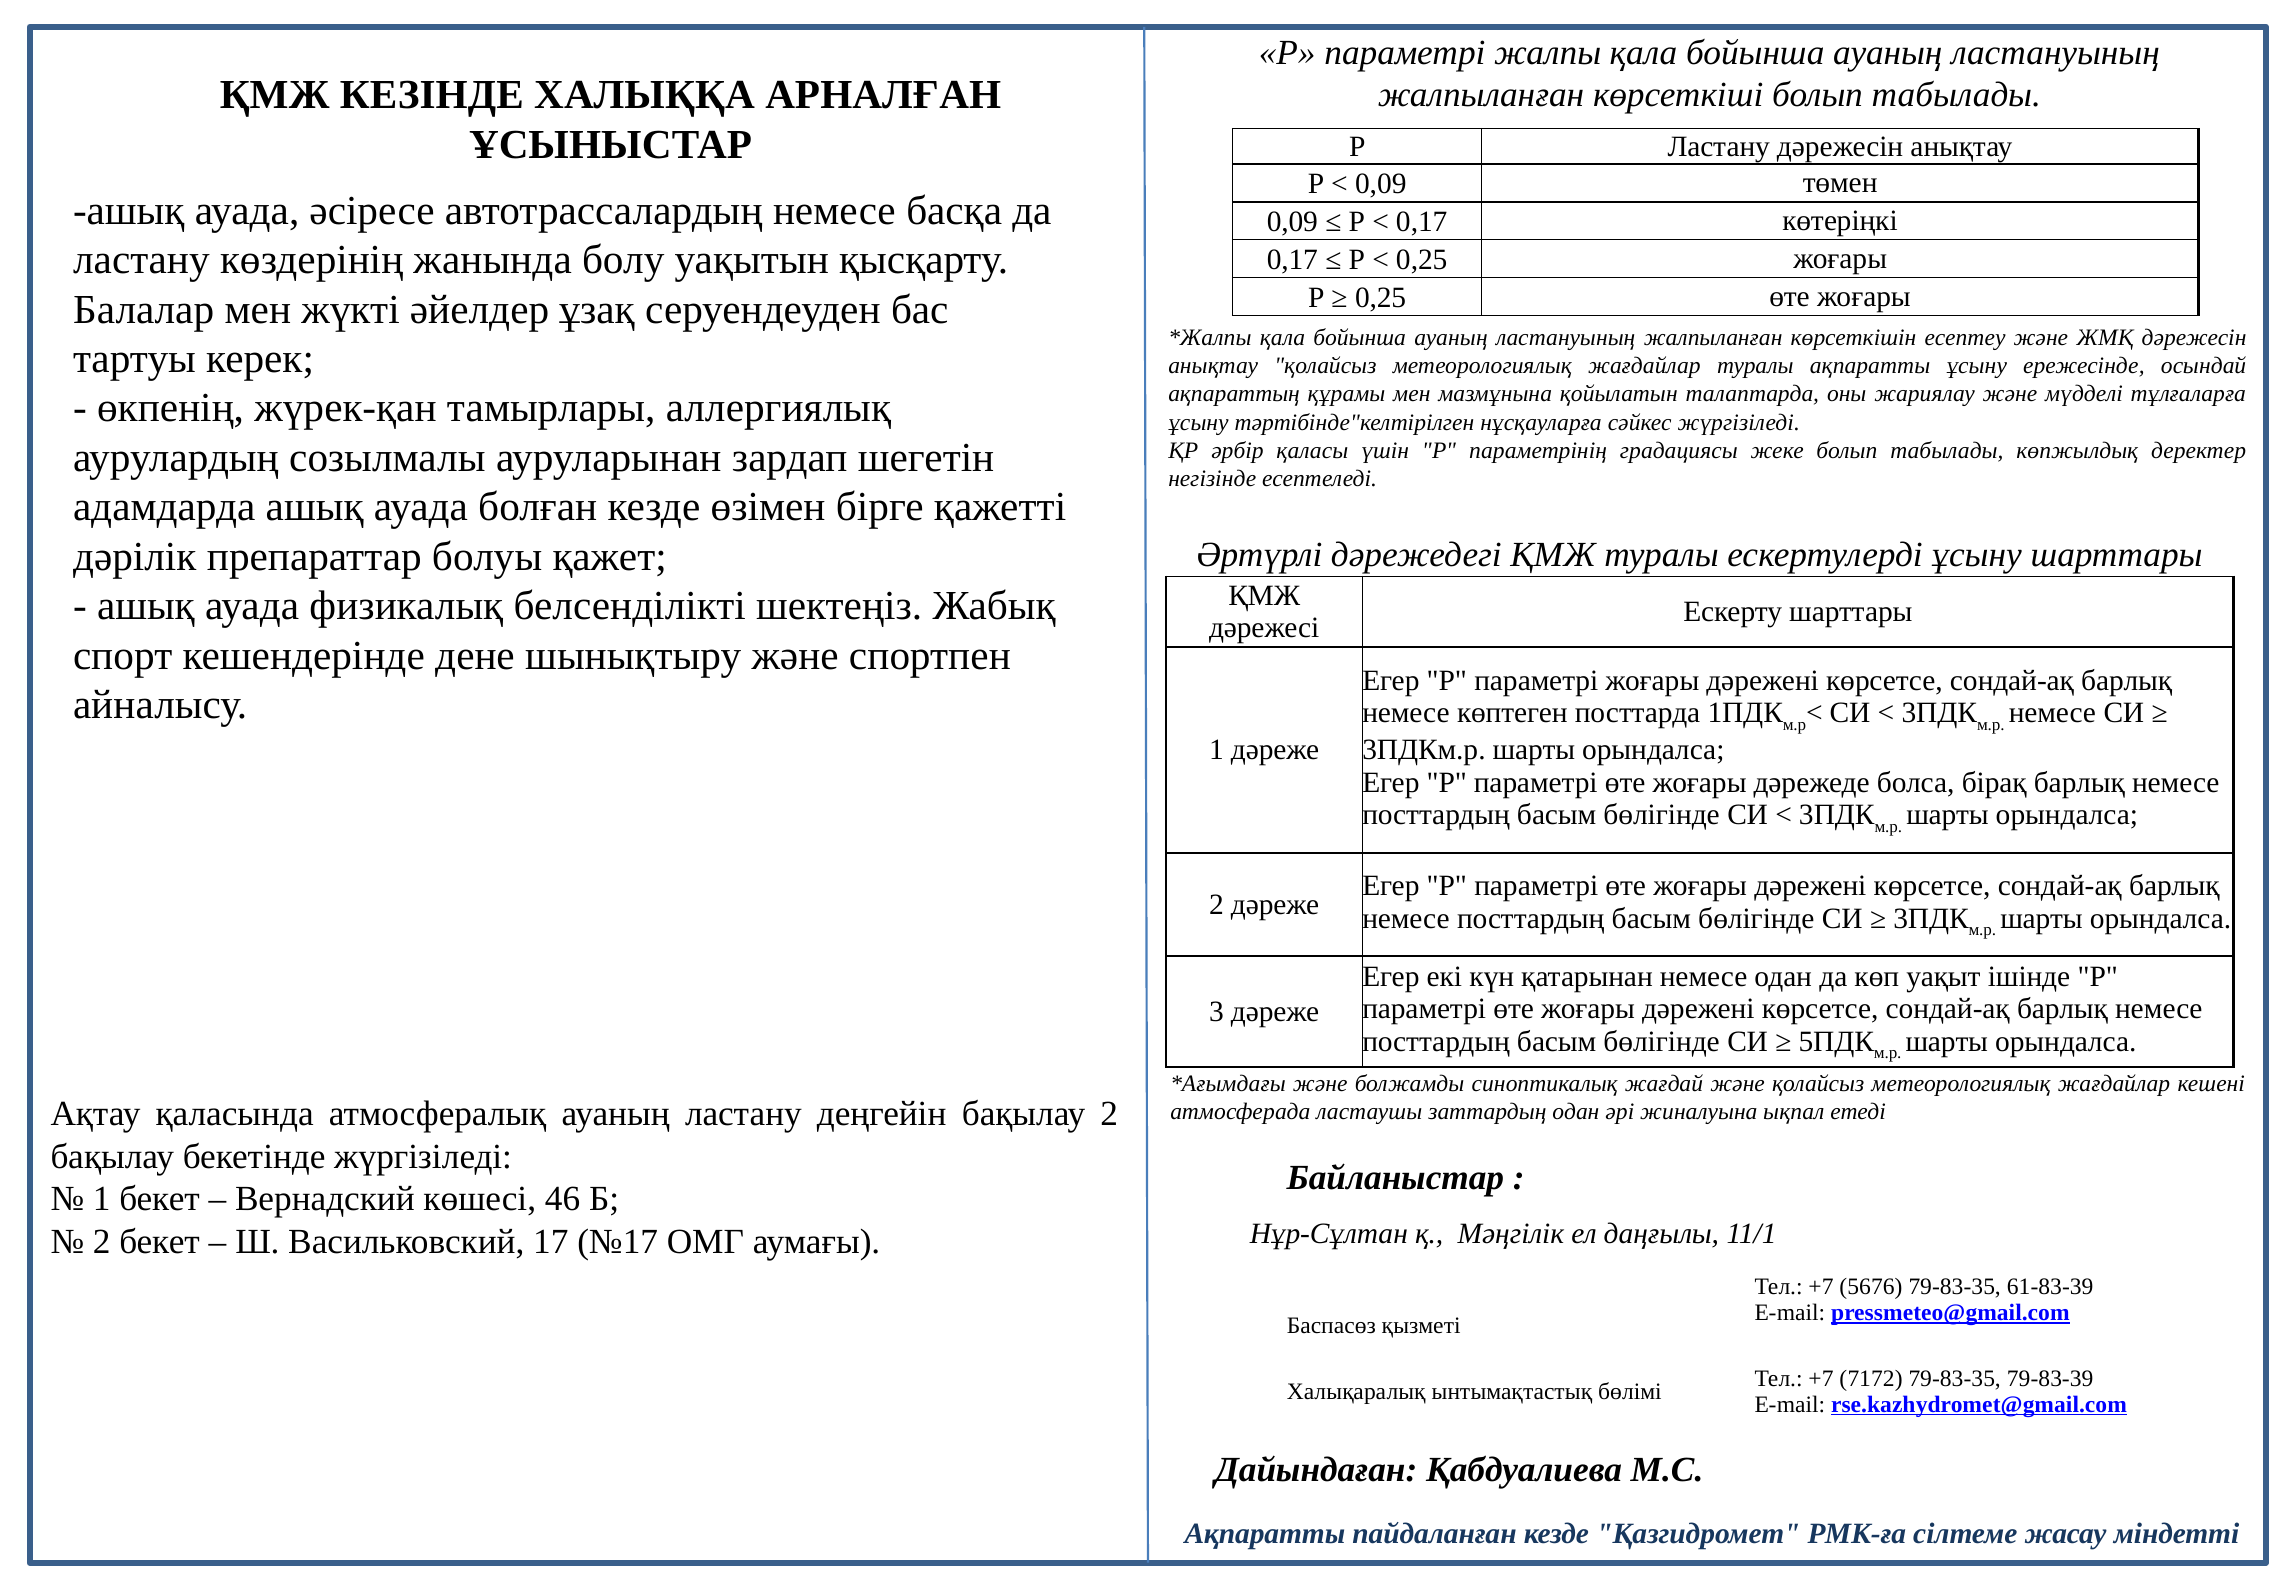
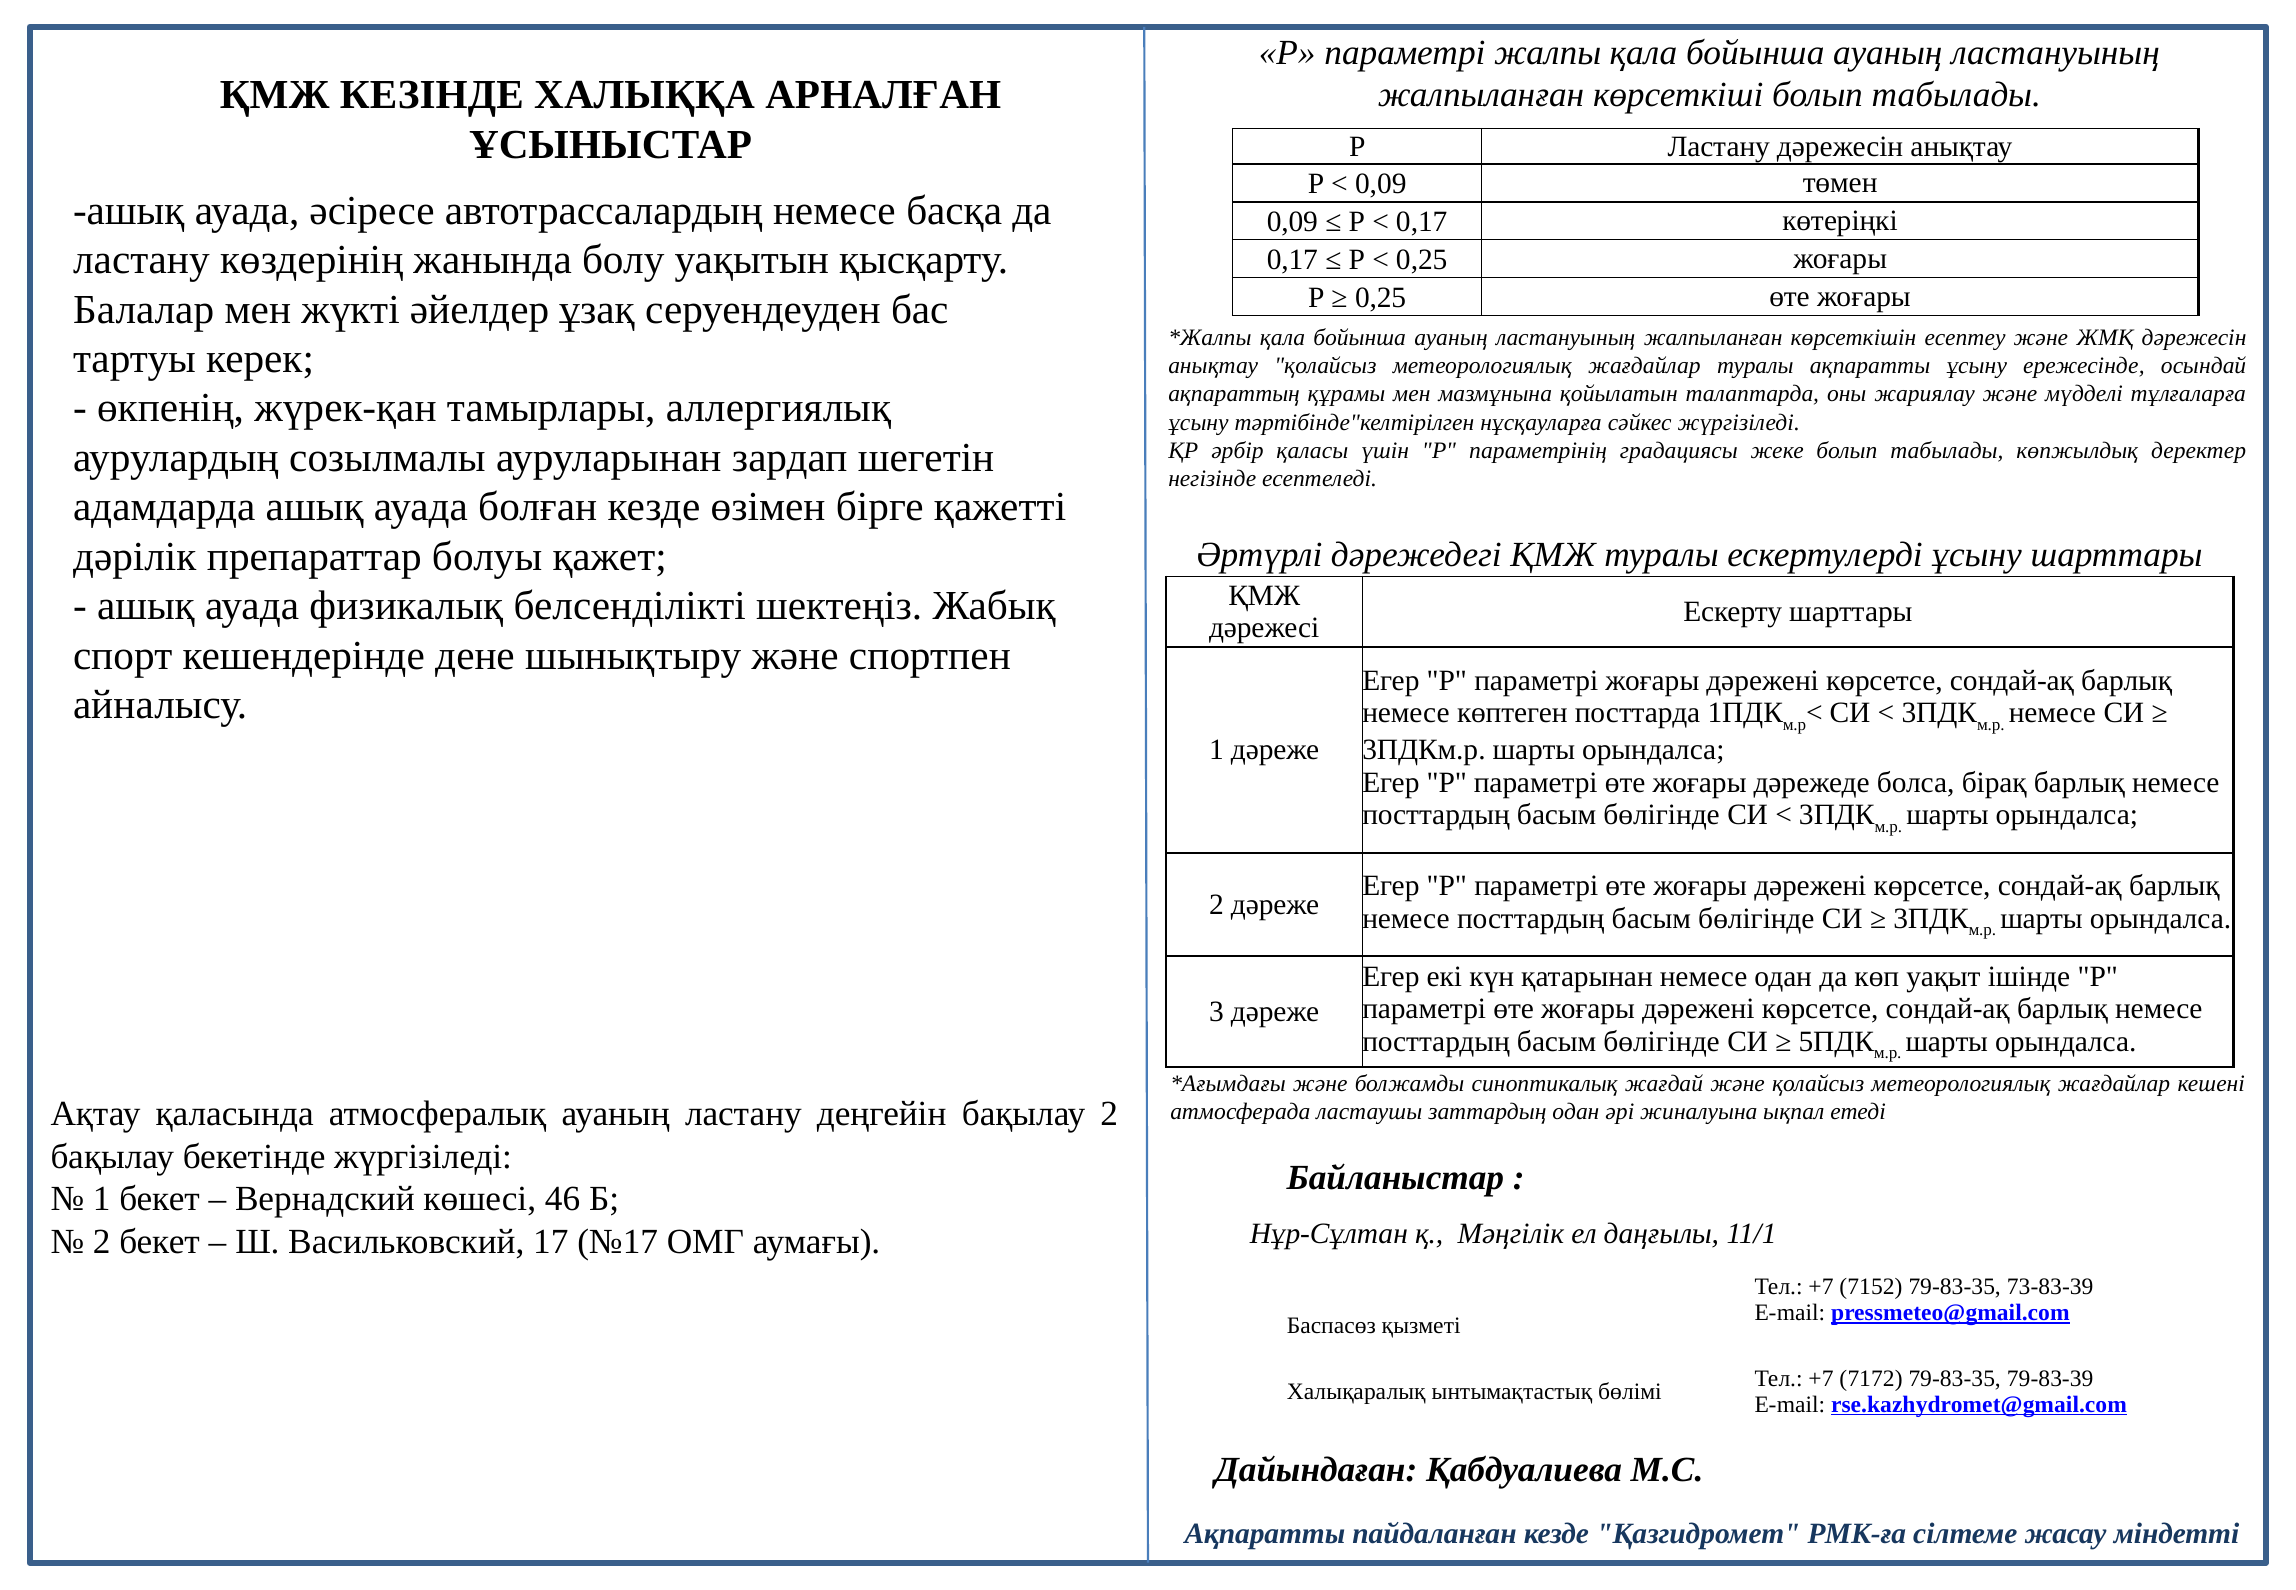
5676: 5676 -> 7152 (1871, 1286)
61-83-39: 61-83-39 -> 73-83-39 (2050, 1286)
